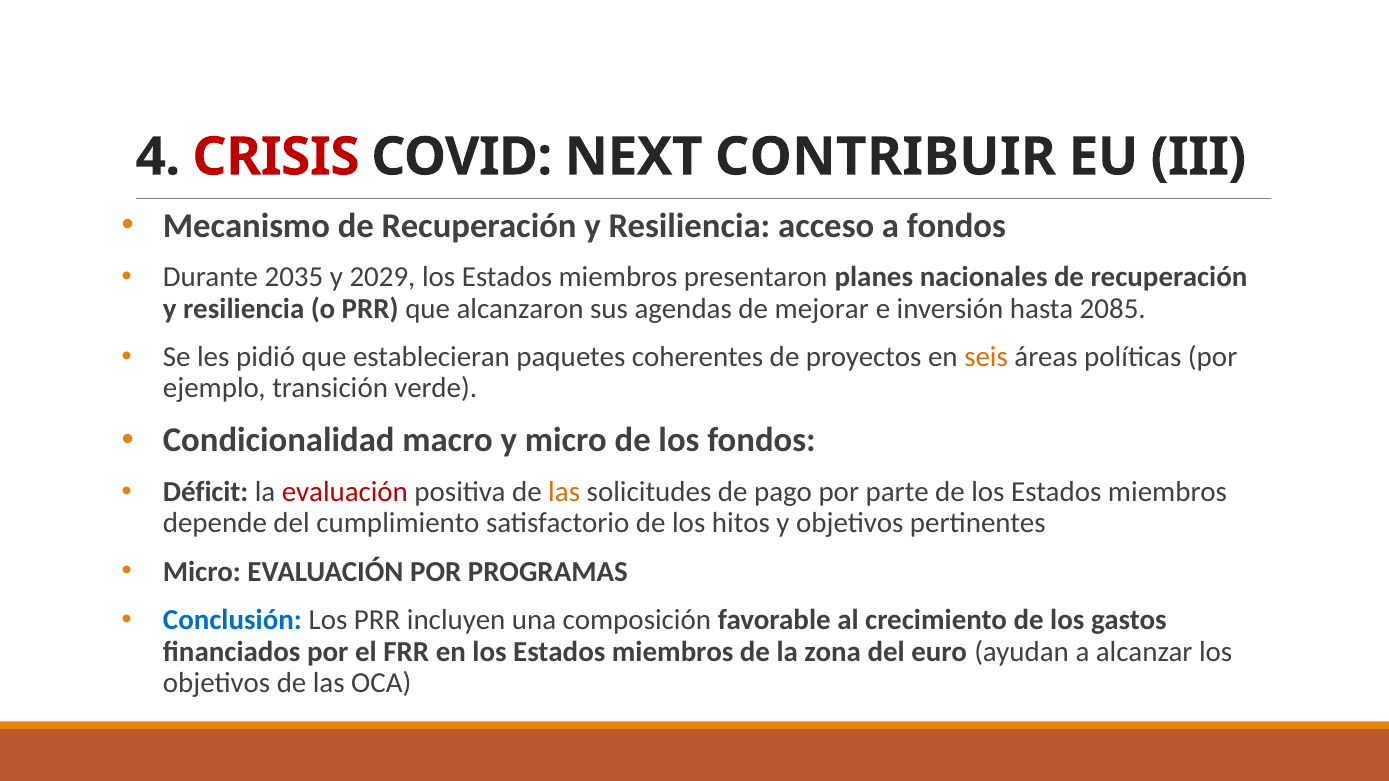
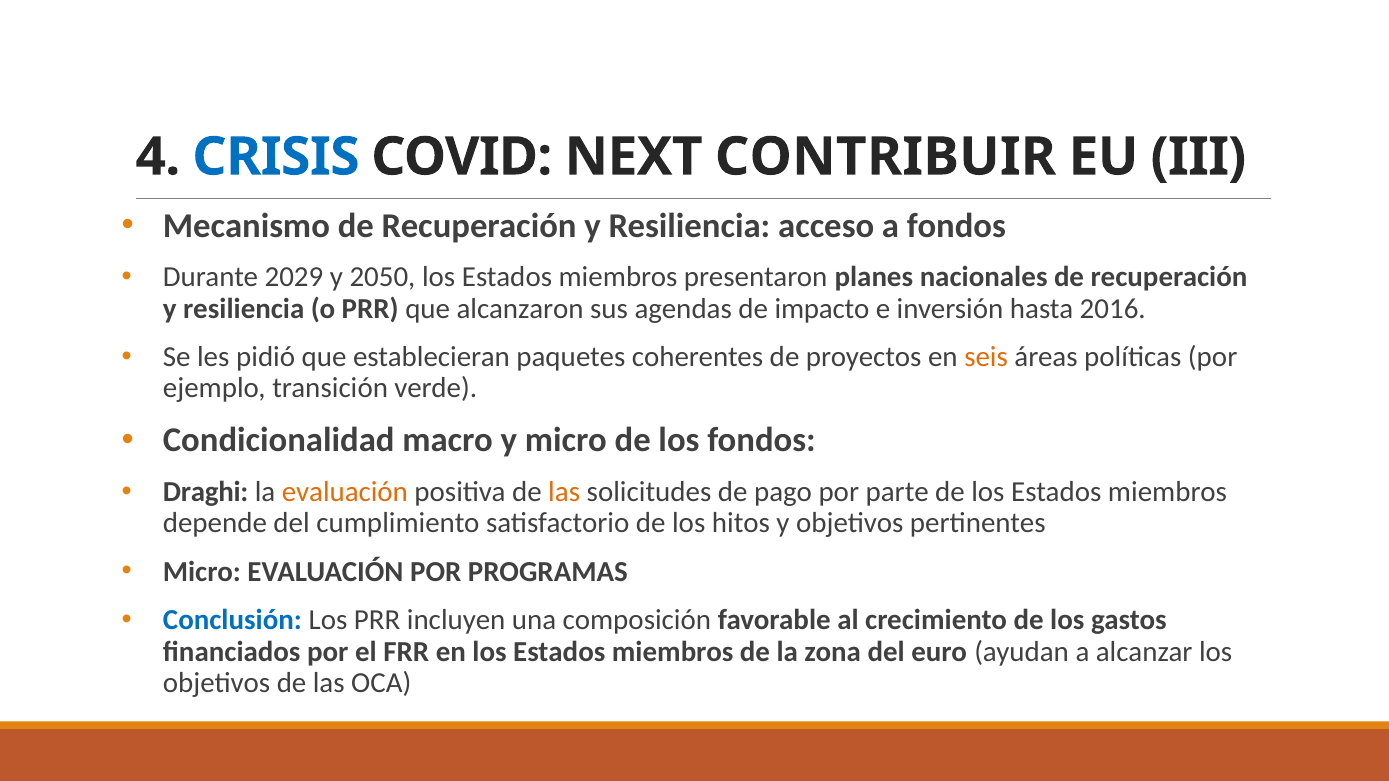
CRISIS colour: red -> blue (276, 157)
2035: 2035 -> 2029 (294, 277)
2029: 2029 -> 2050 (383, 277)
mejorar: mejorar -> impacto (822, 309)
2085: 2085 -> 2016 (1113, 309)
Déficit: Déficit -> Draghi (206, 492)
evaluación colour: red -> orange (345, 492)
